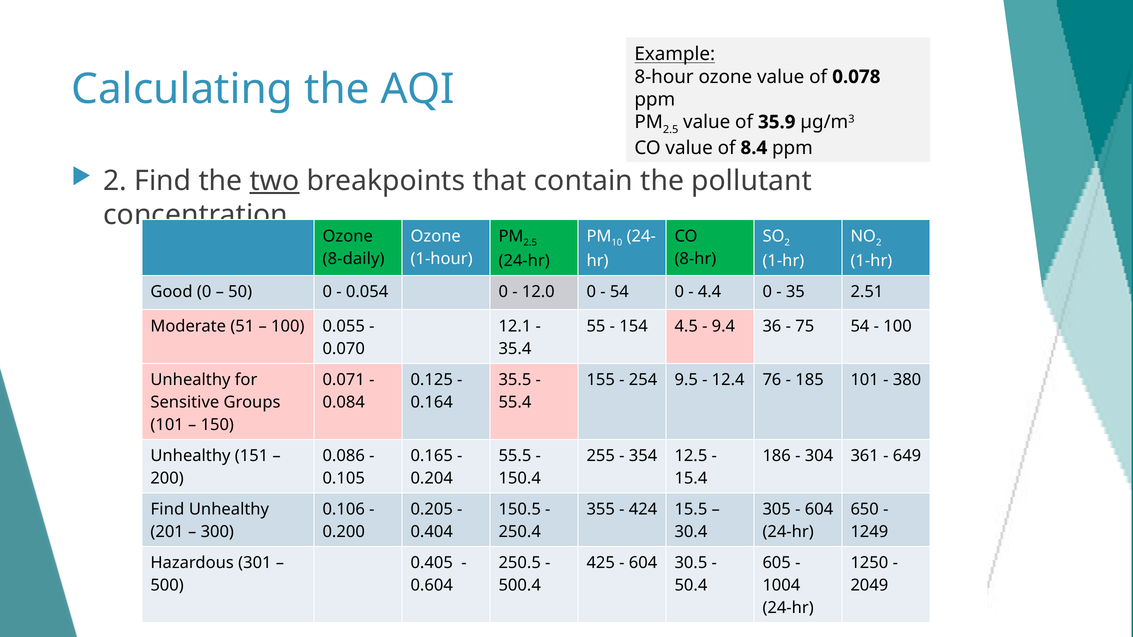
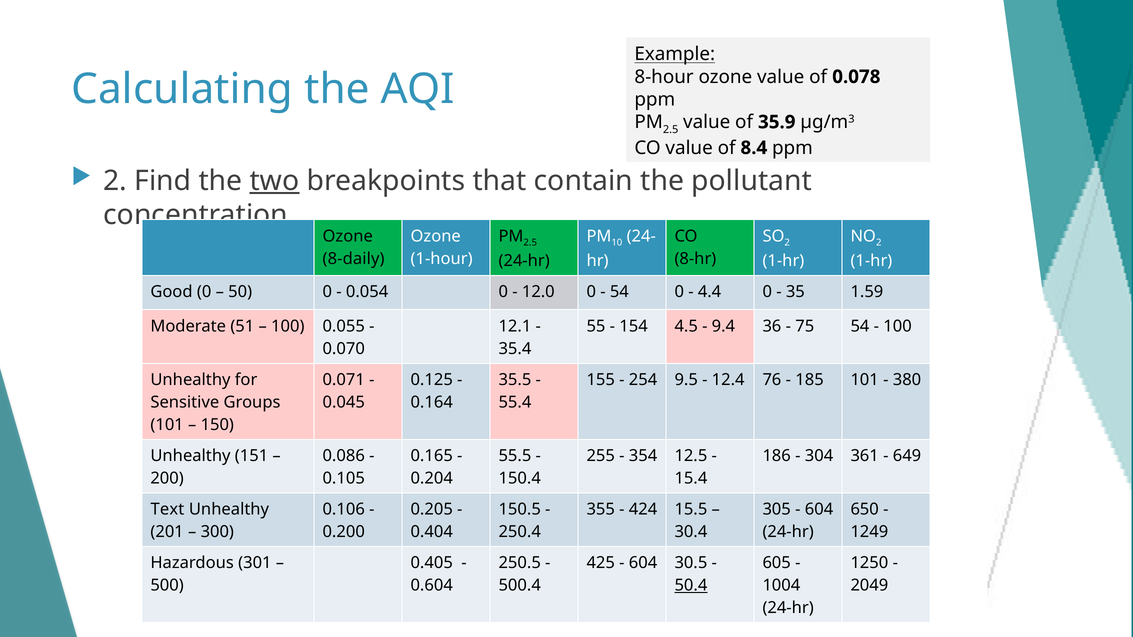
2.51: 2.51 -> 1.59 (867, 292)
0.084: 0.084 -> 0.045 (344, 402)
Find: Find -> Text (167, 510)
50.4 underline: none -> present (691, 586)
